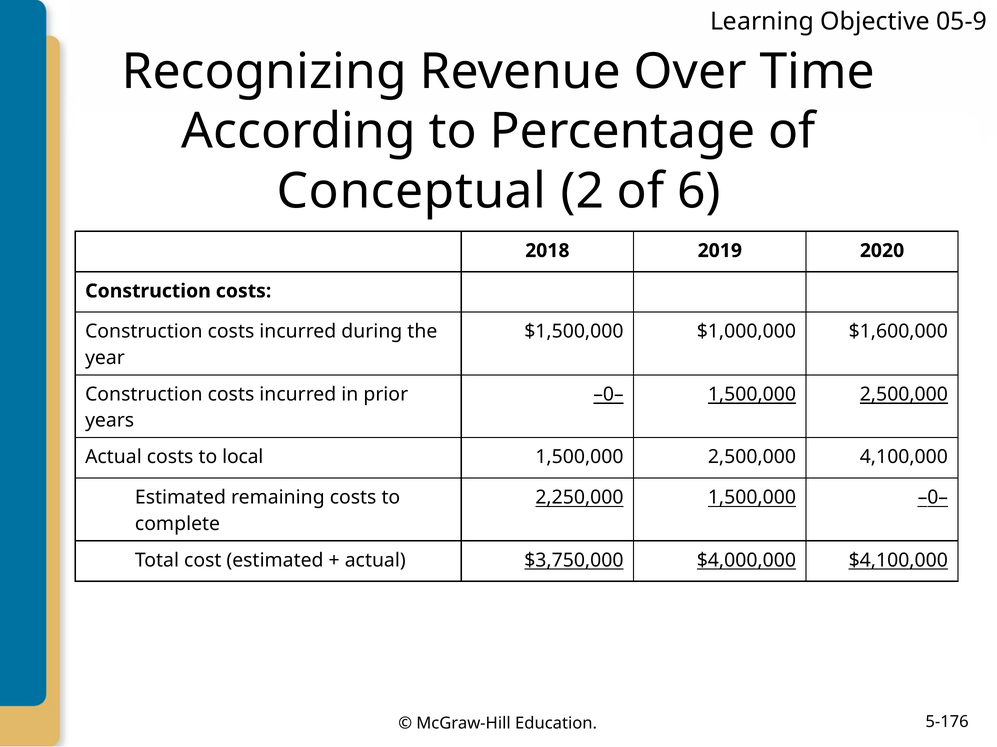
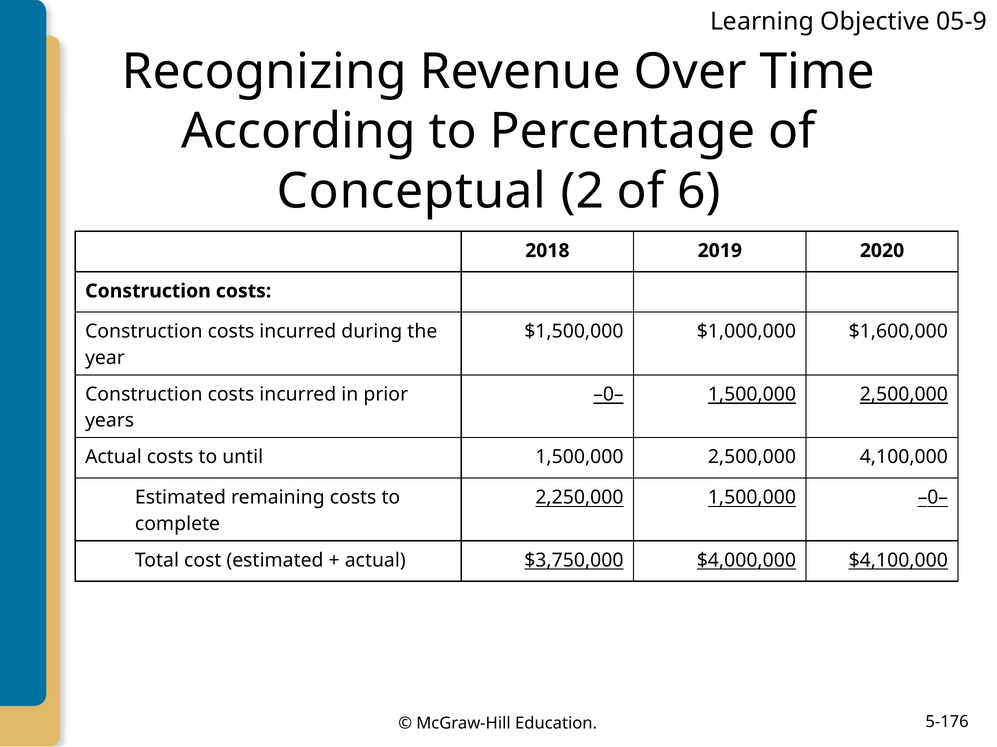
local: local -> until (243, 457)
